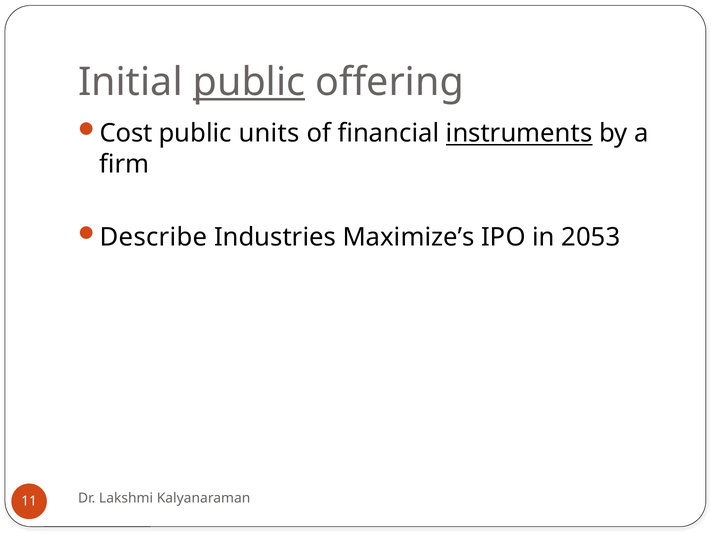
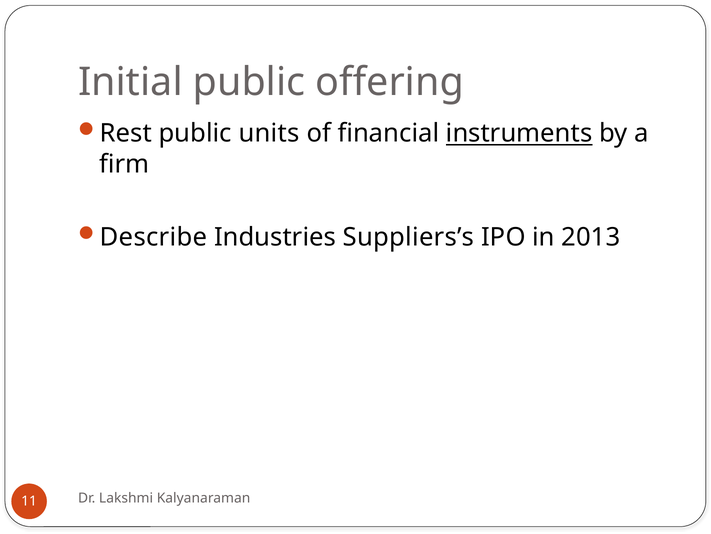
public underline: present -> none (249, 82)
Cost: Cost -> Rest (126, 133)
Maximize’s: Maximize’s -> Suppliers’s (408, 237)
2053: 2053 -> 2013 (591, 237)
